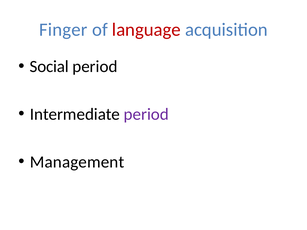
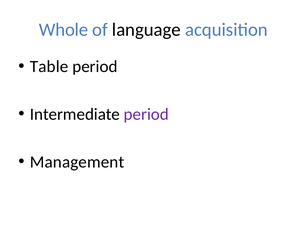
Finger: Finger -> Whole (63, 30)
language colour: red -> black (146, 30)
Social: Social -> Table (49, 67)
